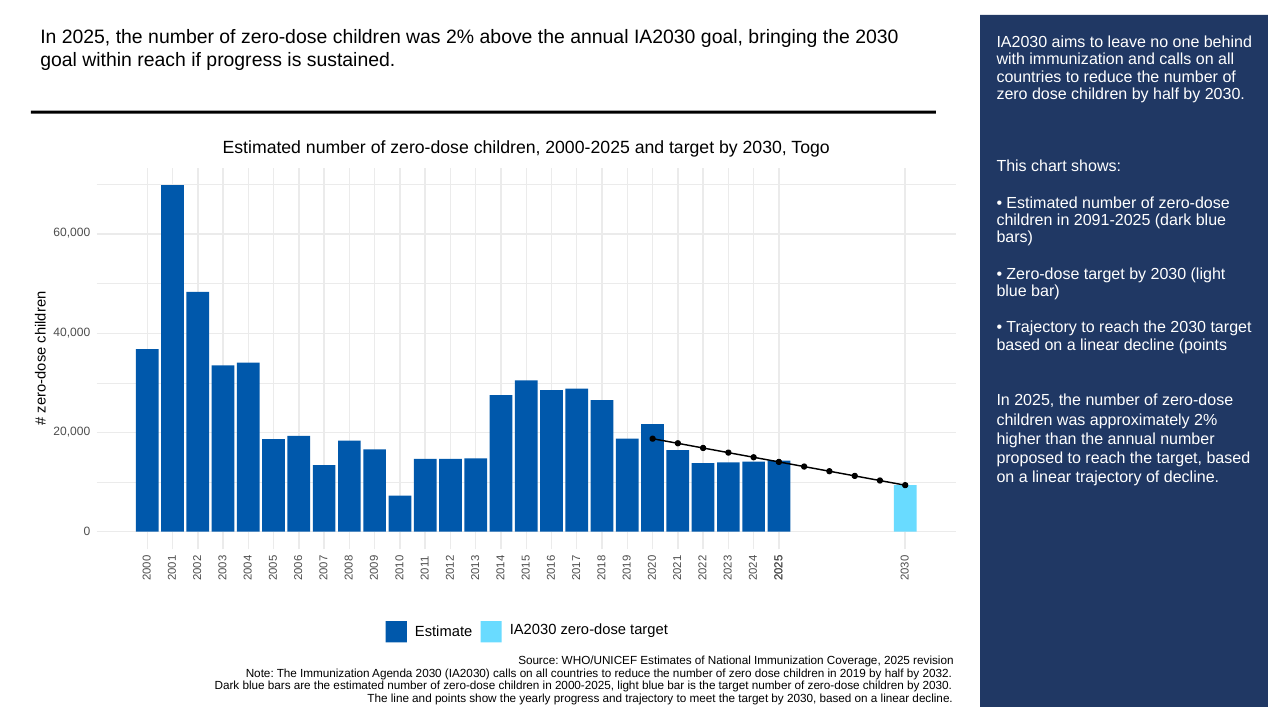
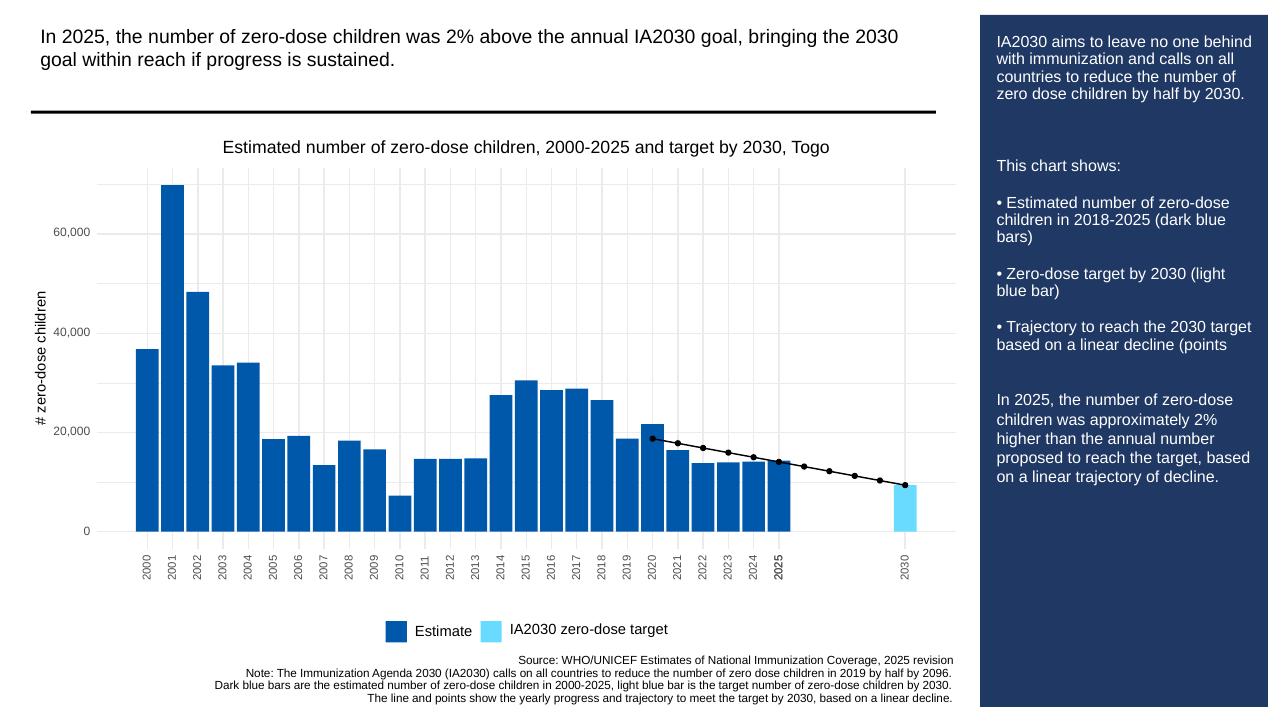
2091-2025: 2091-2025 -> 2018-2025 (1112, 220)
2032: 2032 -> 2096 (937, 673)
